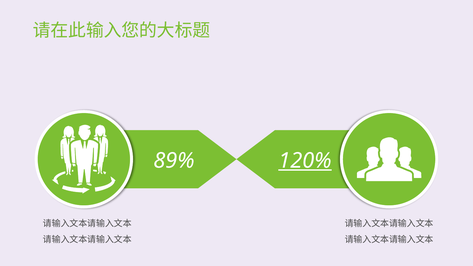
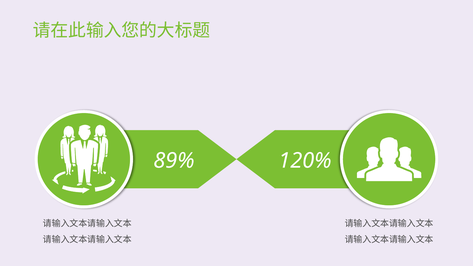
120% underline: present -> none (305, 161)
